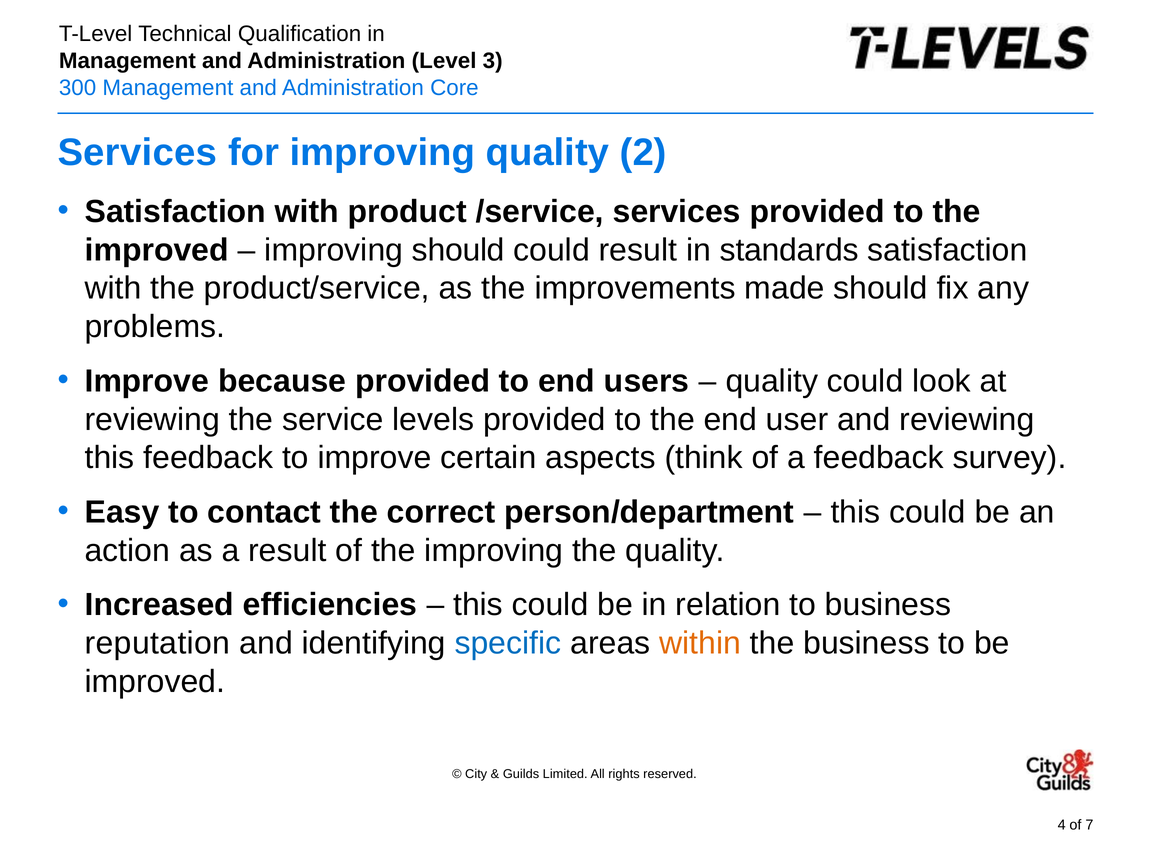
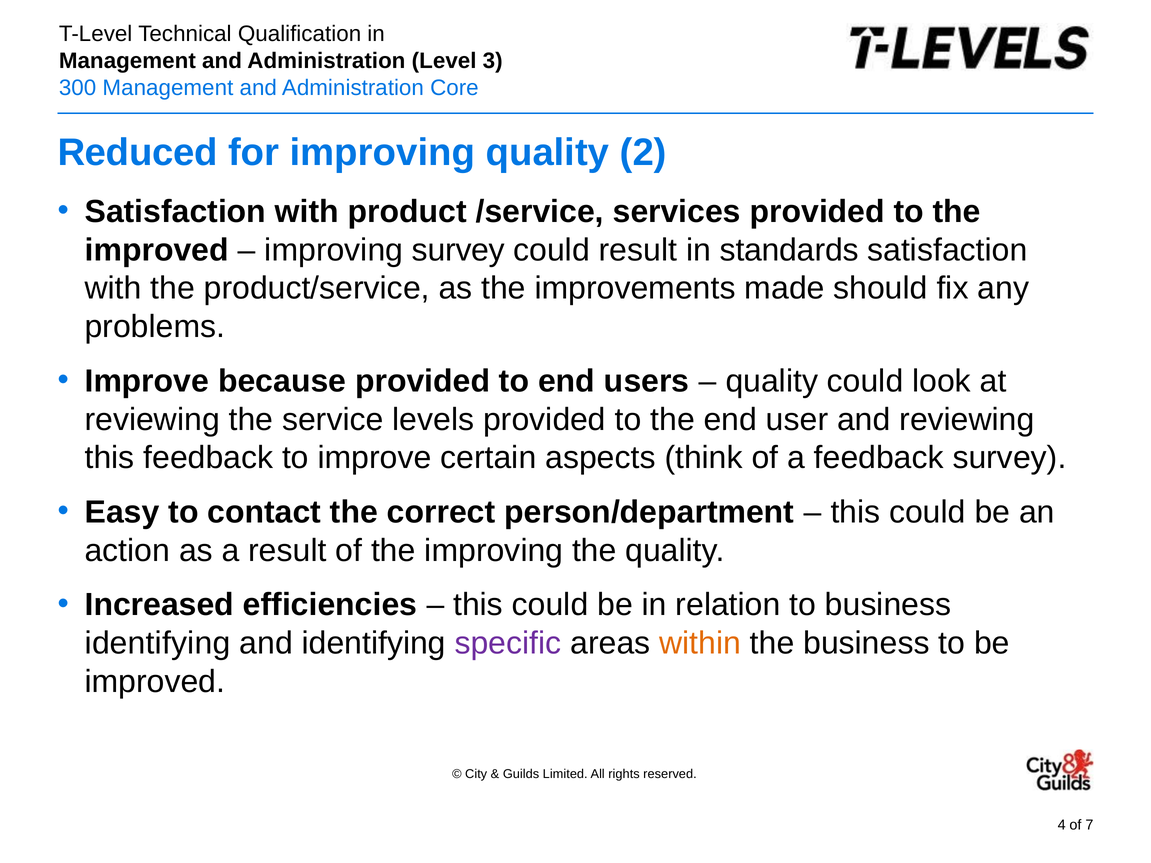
Services: Services -> Reduced (138, 153)
improving should: should -> survey (458, 250)
reputation: reputation -> identifying (158, 643)
specific colour: blue -> purple (508, 643)
